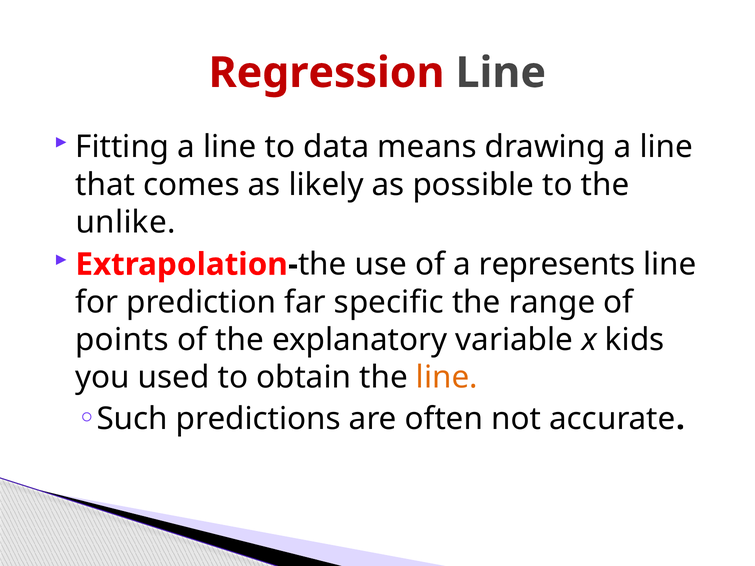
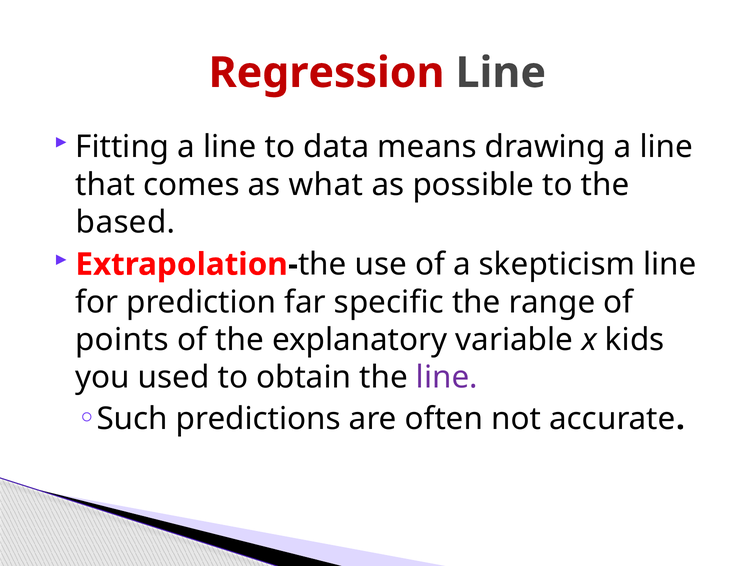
likely: likely -> what (326, 185)
unlike: unlike -> based (126, 223)
represents: represents -> skepticism (557, 265)
line colour: orange -> purple (447, 378)
